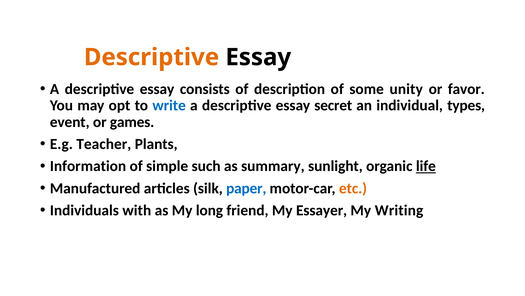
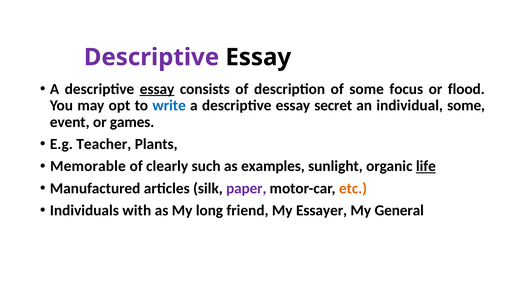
Descriptive colour: orange -> purple (151, 57)
essay underline: none -> present (157, 89)
unity: unity -> focus (406, 89)
favor: favor -> flood (466, 89)
individual types: types -> some (466, 105)
Information: Information -> Memorable (88, 166)
simple: simple -> clearly (167, 166)
summary: summary -> examples (273, 166)
paper colour: blue -> purple (246, 188)
Writing: Writing -> General (399, 210)
